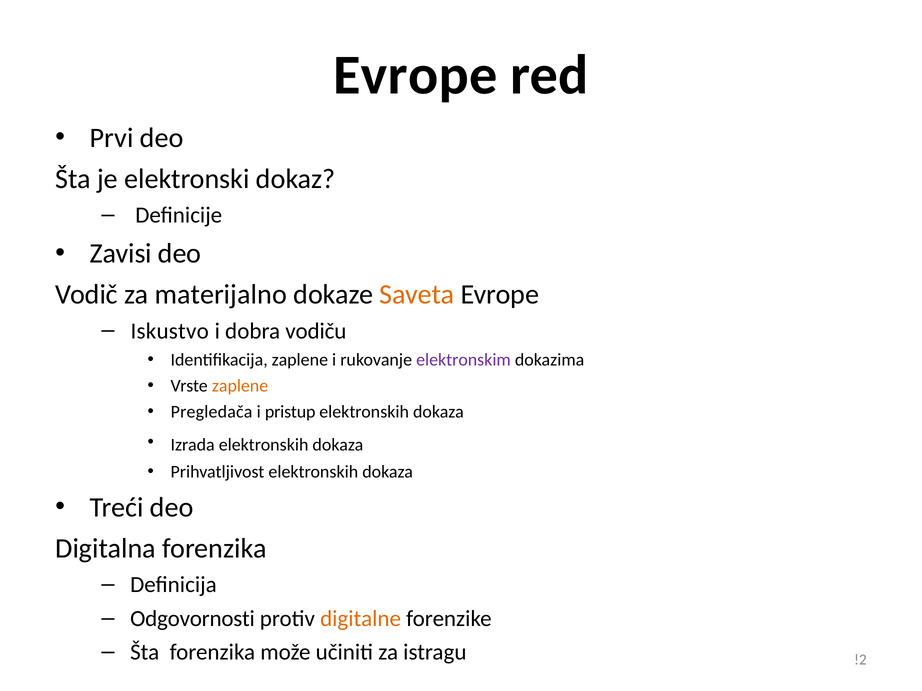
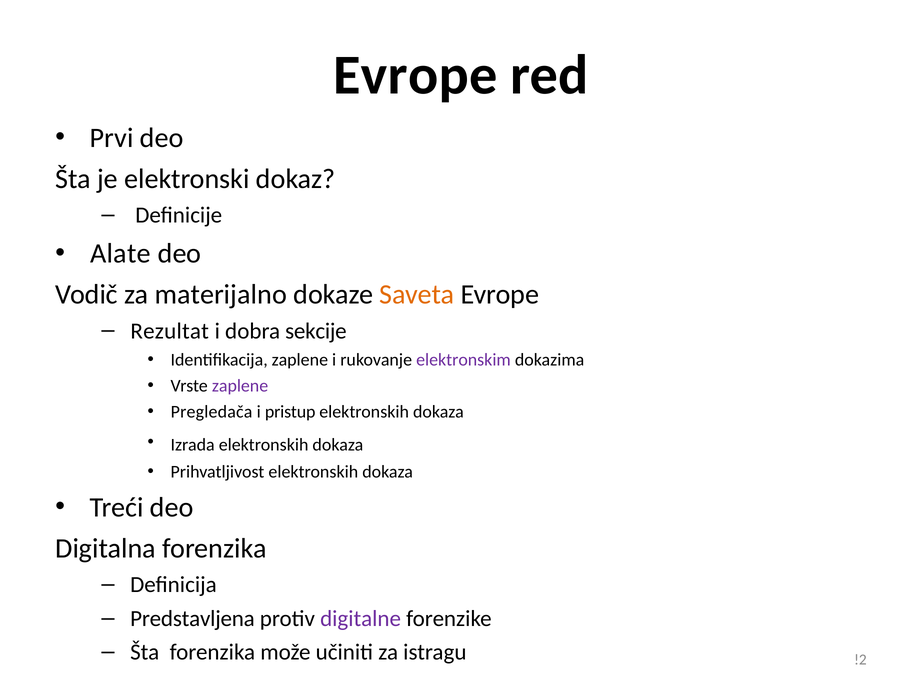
Zavisi: Zavisi -> Alate (120, 254)
Iskustvo: Iskustvo -> Rezultat (170, 331)
vodiču: vodiču -> sekcije (316, 331)
zaplene colour: orange -> purple (240, 386)
Odgovornosti: Odgovornosti -> Predstavljena (193, 619)
digitalne colour: orange -> purple (361, 619)
